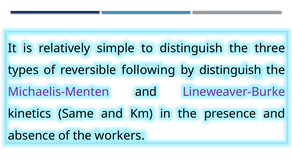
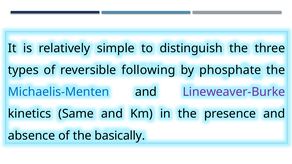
by distinguish: distinguish -> phosphate (230, 70)
Michaelis-Menten colour: purple -> blue (59, 92)
workers: workers -> basically (120, 136)
